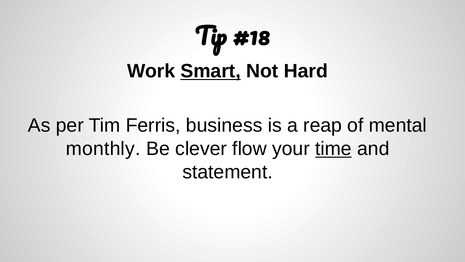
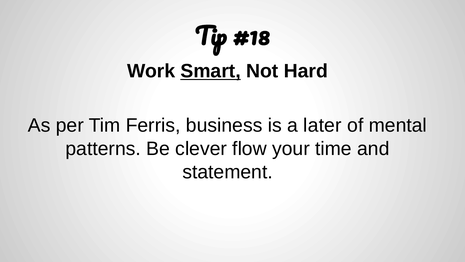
reap: reap -> later (323, 125)
monthly: monthly -> patterns (103, 149)
time underline: present -> none (333, 149)
